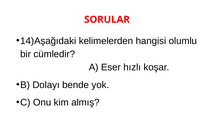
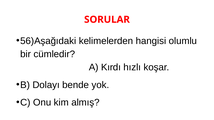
14)Aşağıdaki: 14)Aşağıdaki -> 56)Aşağıdaki (48, 41)
Eser: Eser -> Kırdı (111, 67)
